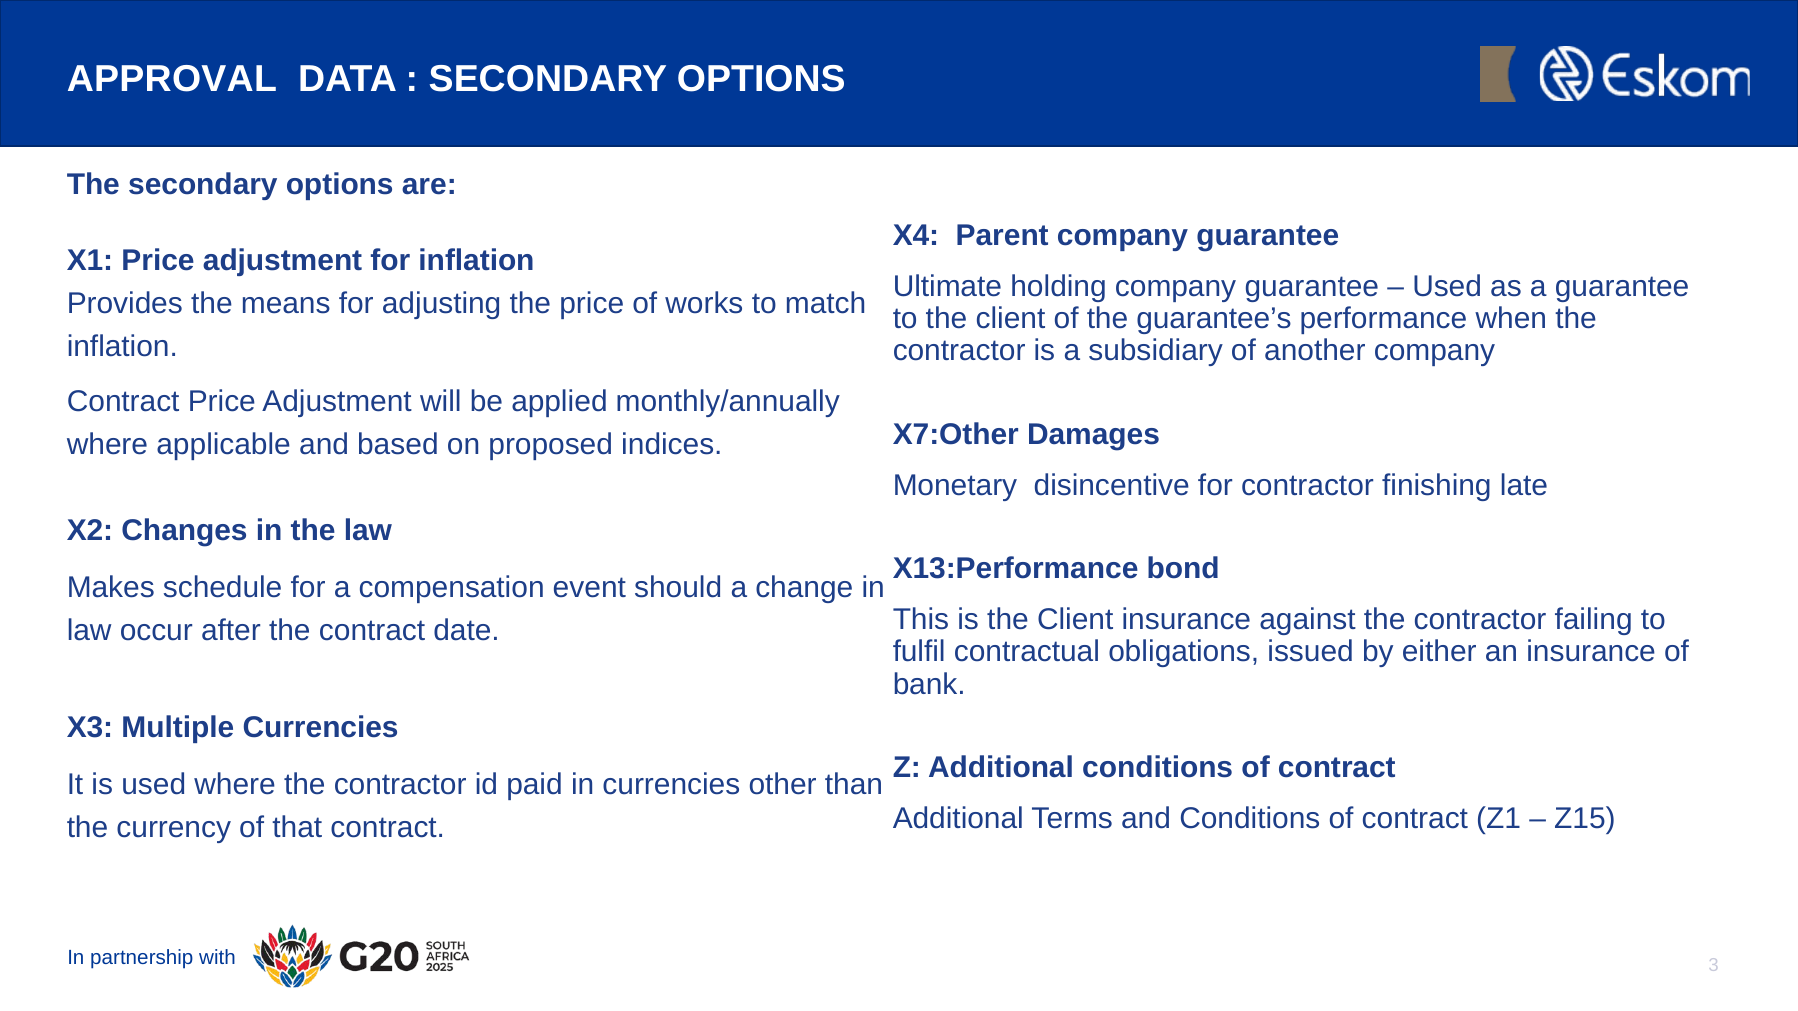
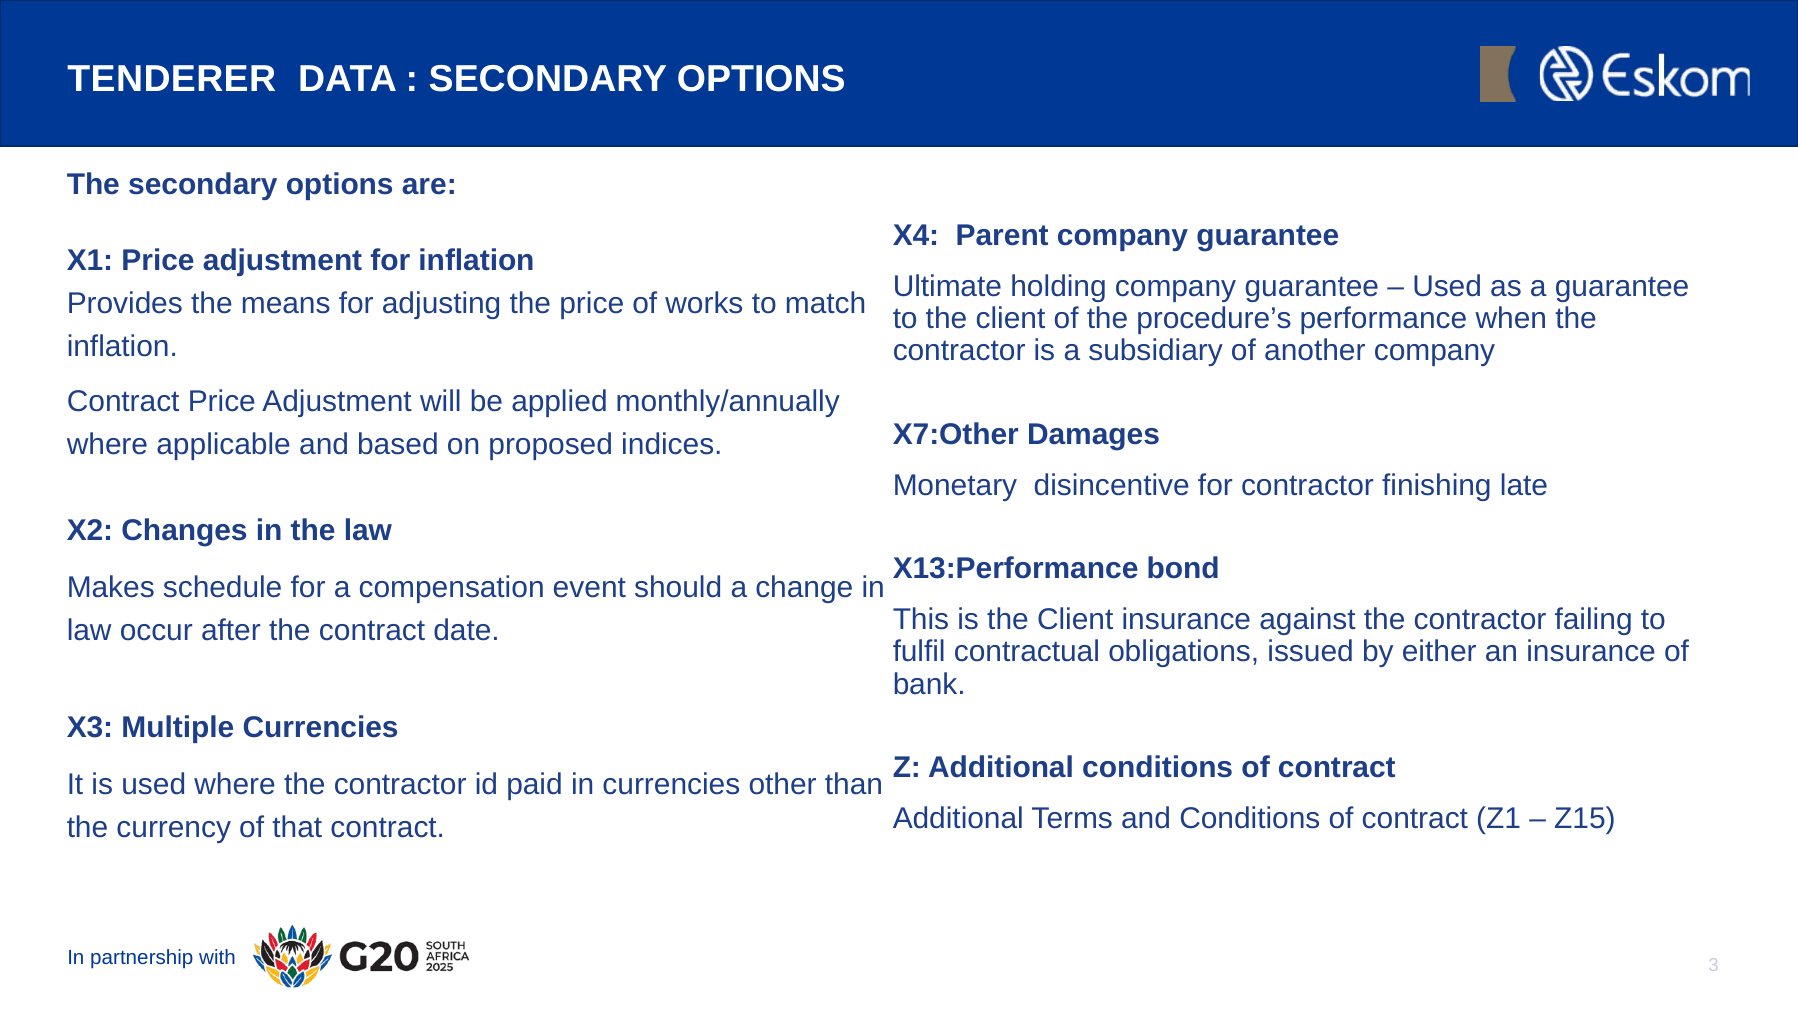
APPROVAL: APPROVAL -> TENDERER (172, 79)
guarantee’s: guarantee’s -> procedure’s (1214, 319)
